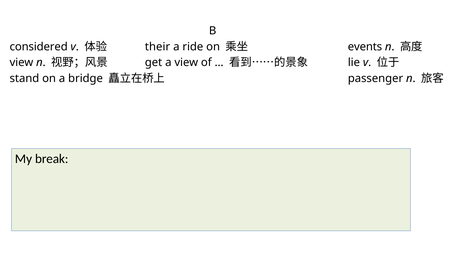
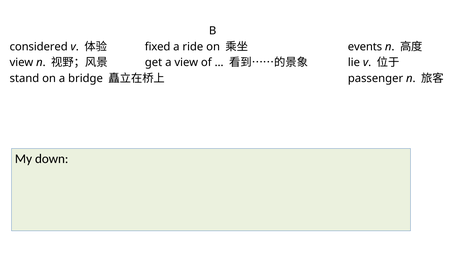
their: their -> fixed (158, 47)
break: break -> down (52, 159)
